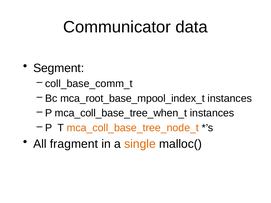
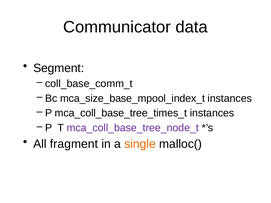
mca_root_base_mpool_index_t: mca_root_base_mpool_index_t -> mca_size_base_mpool_index_t (132, 98)
mca_coll_base_tree_when_t: mca_coll_base_tree_when_t -> mca_coll_base_tree_times_t (121, 113)
mca_coll_base_tree_node_t colour: orange -> purple (133, 128)
